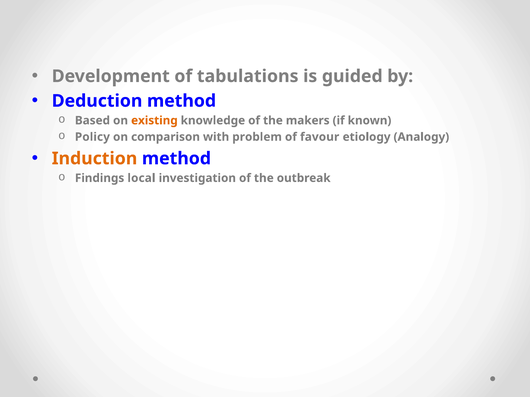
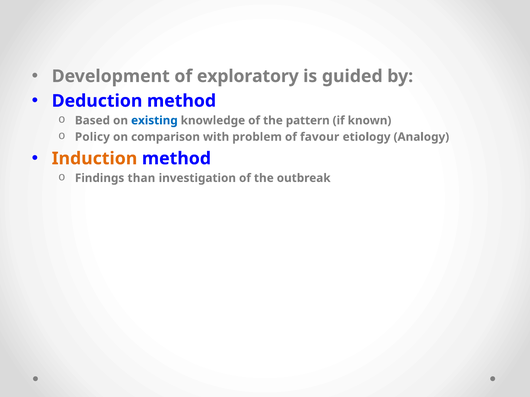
tabulations: tabulations -> exploratory (248, 76)
existing colour: orange -> blue (154, 121)
makers: makers -> pattern (308, 121)
local: local -> than (141, 178)
